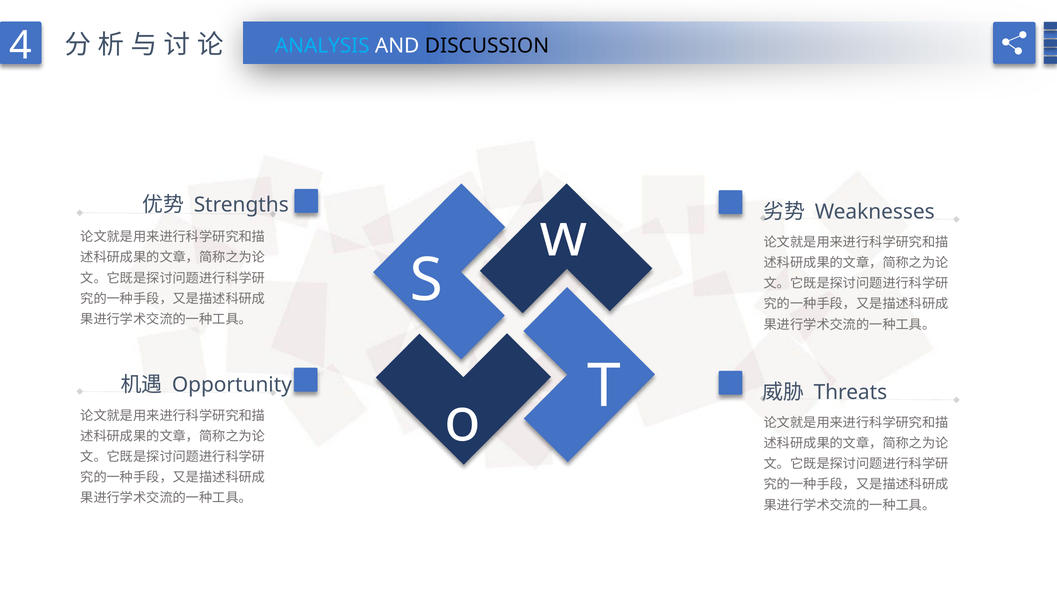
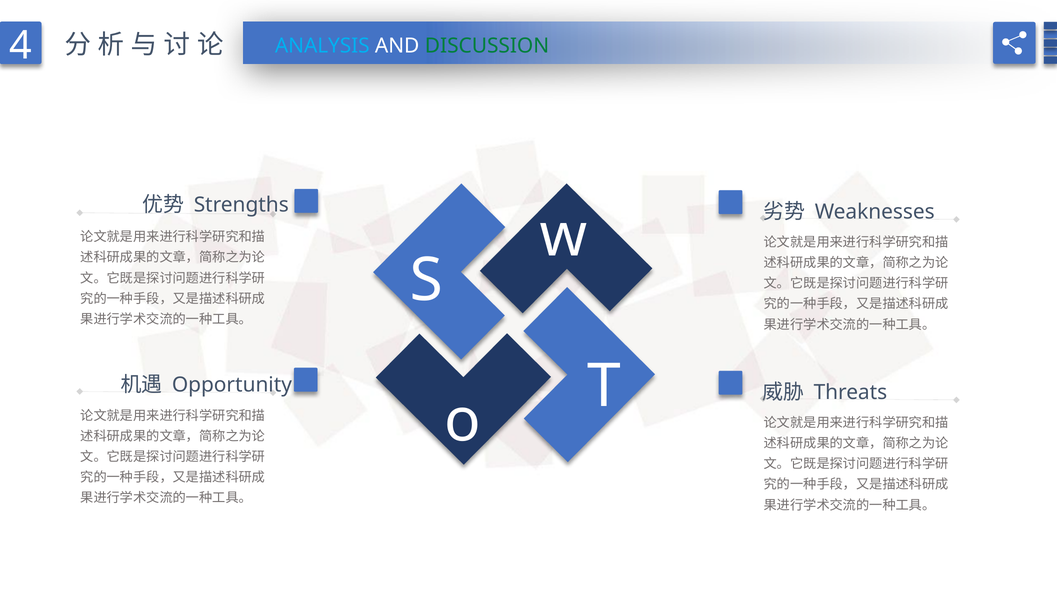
DISCUSSION colour: black -> green (487, 46)
